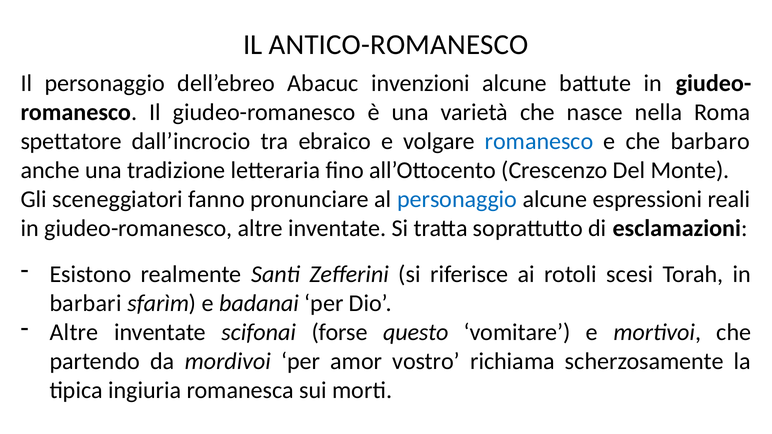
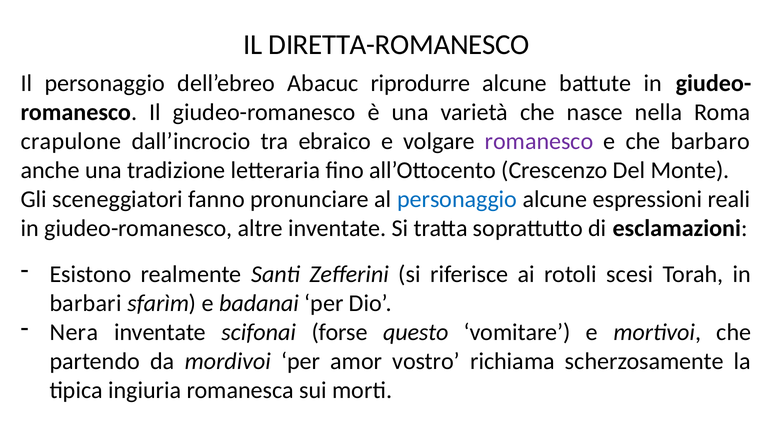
ANTICO-ROMANESCO: ANTICO-ROMANESCO -> DIRETTA-ROMANESCO (399, 45)
invenzioni: invenzioni -> riprodurre (421, 84)
spettatore: spettatore -> crapulone (71, 141)
romanesco colour: blue -> purple (539, 141)
Altre: Altre -> Nera (74, 332)
